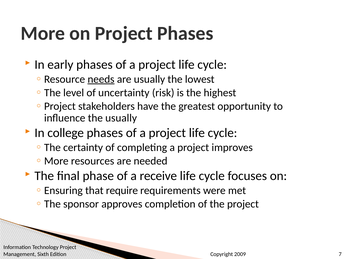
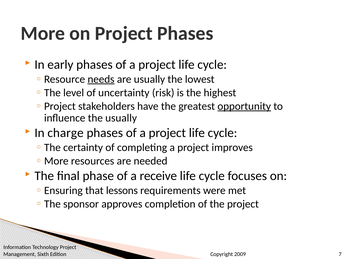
opportunity underline: none -> present (244, 106)
college: college -> charge (66, 133)
require: require -> lessons (122, 190)
